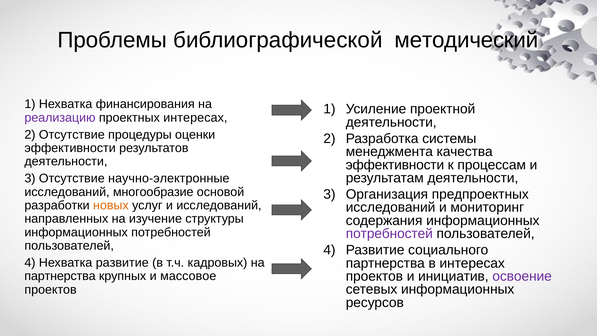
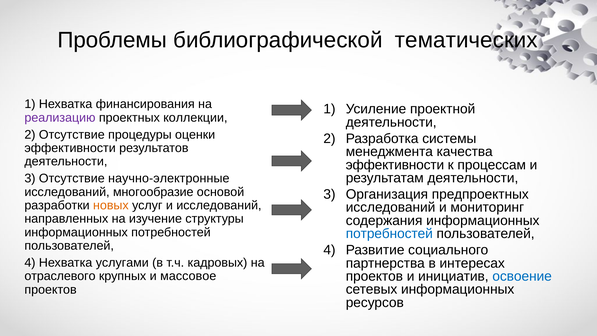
методический: методический -> тематических (466, 40)
проектных интересах: интересах -> коллекции (195, 118)
потребностей colour: purple -> blue (389, 234)
Нехватка развитие: развитие -> услугами (122, 263)
освоение colour: purple -> blue (522, 276)
партнерства: партнерства -> отраслевого (60, 276)
